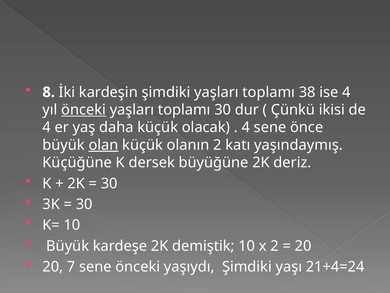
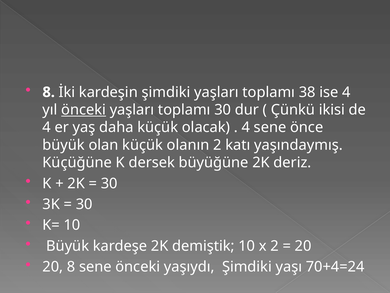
olan underline: present -> none (103, 145)
20 7: 7 -> 8 (71, 266)
21+4=24: 21+4=24 -> 70+4=24 (335, 266)
